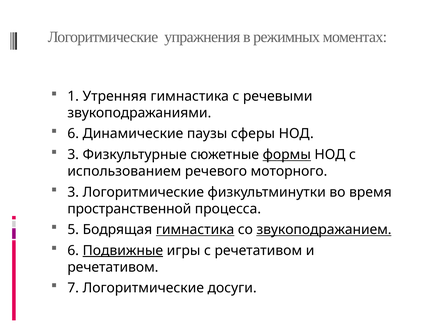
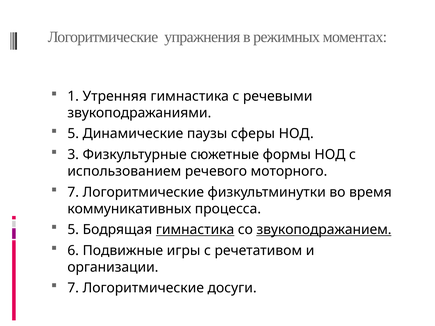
6: 6 -> 5 (73, 134)
формы underline: present -> none (287, 155)
3: 3 -> 7 (73, 192)
пространственной: пространственной -> коммуникативных (129, 209)
Подвижные underline: present -> none (123, 251)
речетативом: речетативом -> организации (113, 267)
